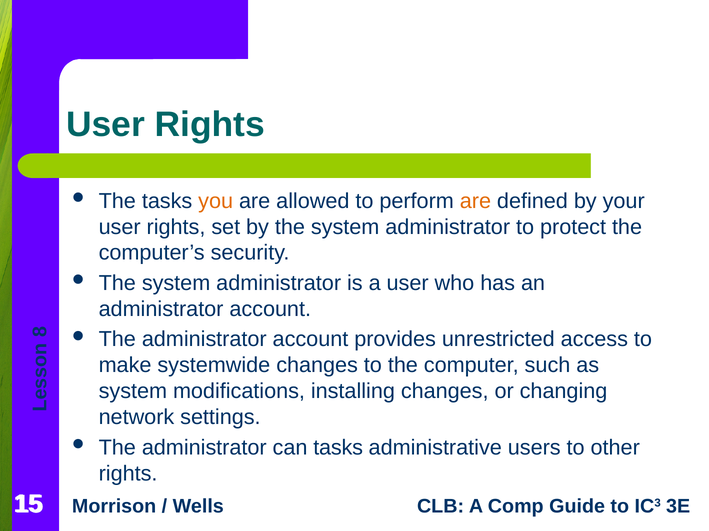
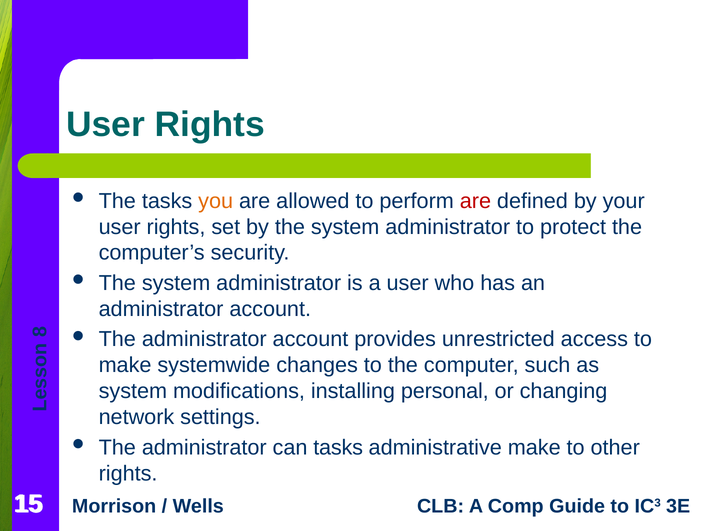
are colour: orange -> red (475, 201)
installing changes: changes -> personal (445, 392)
administrative users: users -> make (534, 448)
